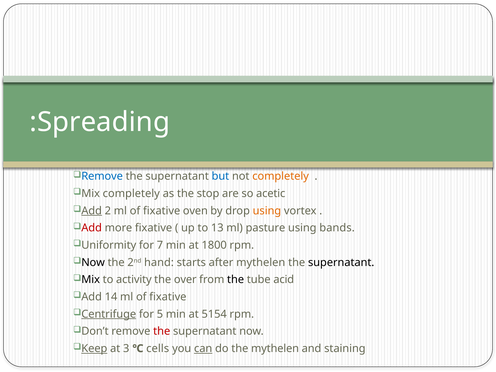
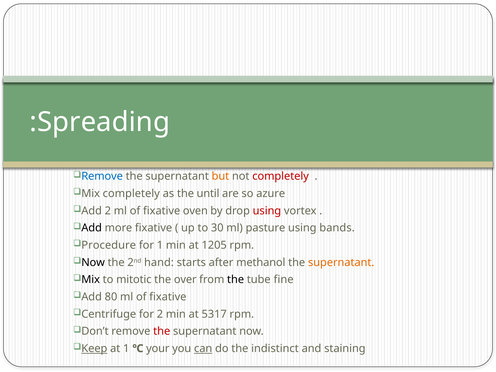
but colour: blue -> orange (220, 176)
completely colour: orange -> red (281, 176)
stop: stop -> until (208, 194)
acetic: acetic -> azure (271, 194)
Add underline: present -> none (92, 211)
using colour: orange -> red (267, 211)
Add colour: red -> black (92, 228)
13: 13 -> 30 (217, 228)
Uniformity: Uniformity -> Procedure (109, 245)
for 7: 7 -> 1 (160, 245)
1800: 1800 -> 1205 (214, 245)
after mythelen: mythelen -> methanol (261, 262)
supernatant colour: black -> orange (341, 262)
activity: activity -> mitotic (134, 280)
acid: acid -> fine (284, 280)
14: 14 -> 80 (111, 297)
Centrifuge underline: present -> none (109, 314)
for 5: 5 -> 2 (160, 314)
5154: 5154 -> 5317 (214, 314)
at 3: 3 -> 1 (126, 349)
cells: cells -> your (158, 349)
the mythelen: mythelen -> indistinct (275, 349)
